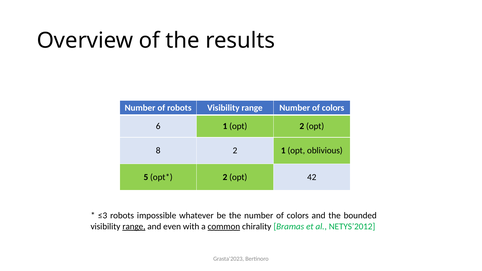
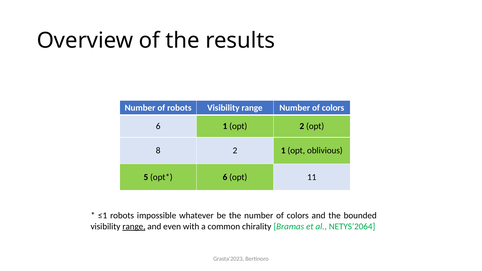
2: 2 -> 6 (225, 177)
42: 42 -> 11 (312, 177)
≤3: ≤3 -> ≤1 (103, 216)
common underline: present -> none (224, 227)
NETYS’2012: NETYS’2012 -> NETYS’2064 (352, 227)
